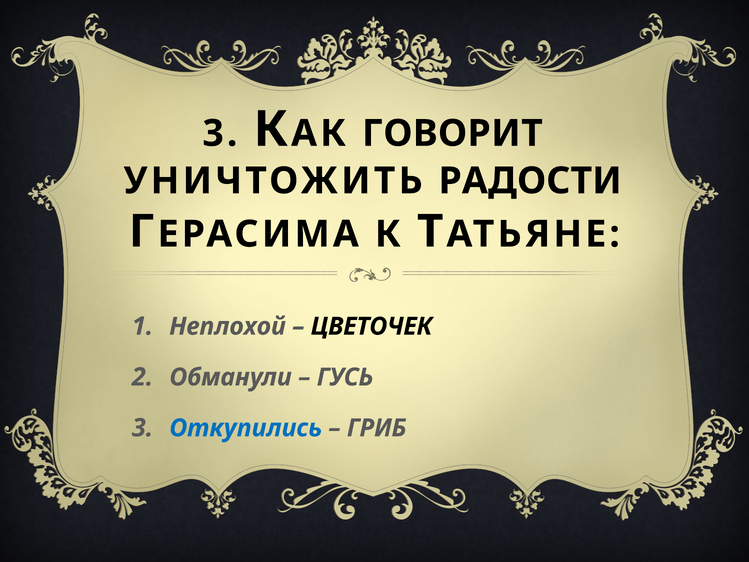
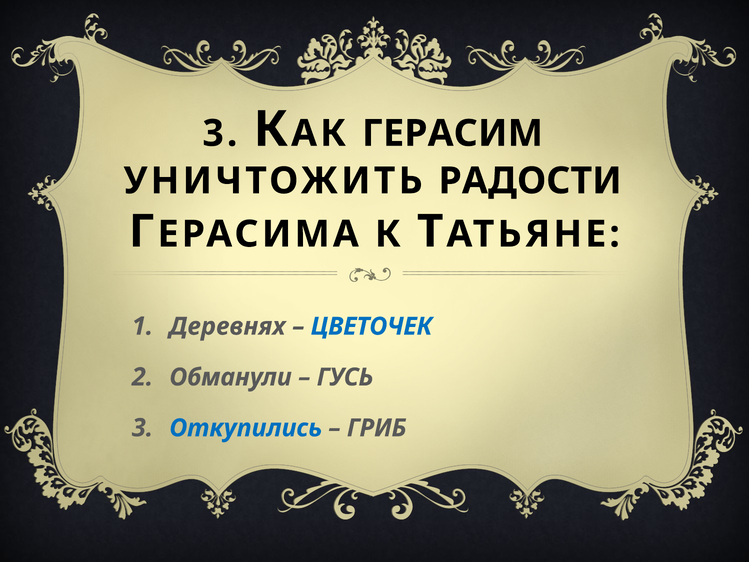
ГОВОРИТ: ГОВОРИТ -> ГЕРАСИМ (452, 133)
Неплохой: Неплохой -> Деревнях (227, 326)
ЦВЕТОЧЕК colour: black -> blue (371, 326)
